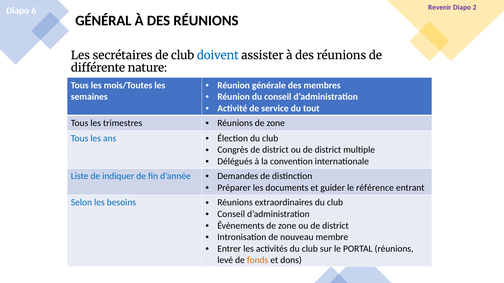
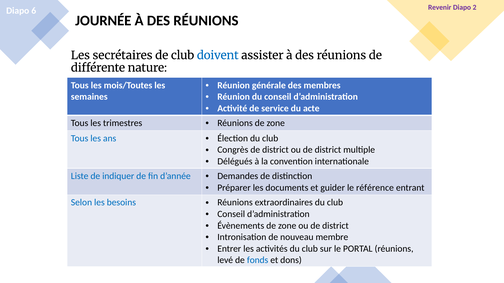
GÉNÉRAL: GÉNÉRAL -> JOURNÉE (103, 21)
tout: tout -> acte (311, 109)
fonds colour: orange -> blue (258, 261)
